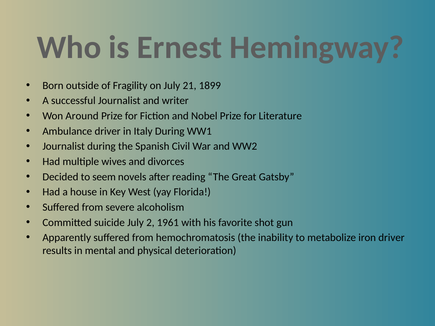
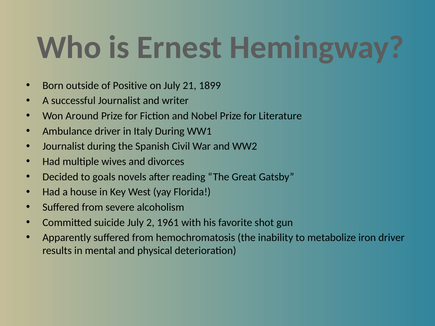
Fragility: Fragility -> Positive (130, 86)
seem: seem -> goals (104, 177)
